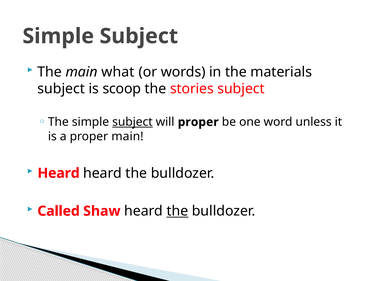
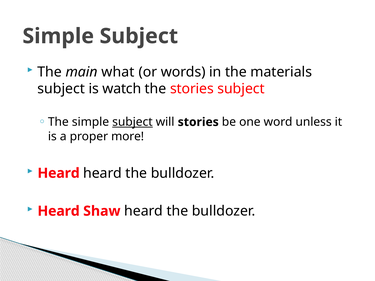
scoop: scoop -> watch (122, 89)
will proper: proper -> stories (198, 122)
proper main: main -> more (128, 136)
Called: Called -> Heard (59, 211)
the underline: present -> none (177, 211)
